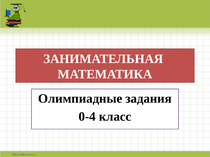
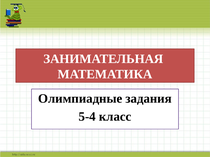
0-4: 0-4 -> 5-4 (87, 117)
